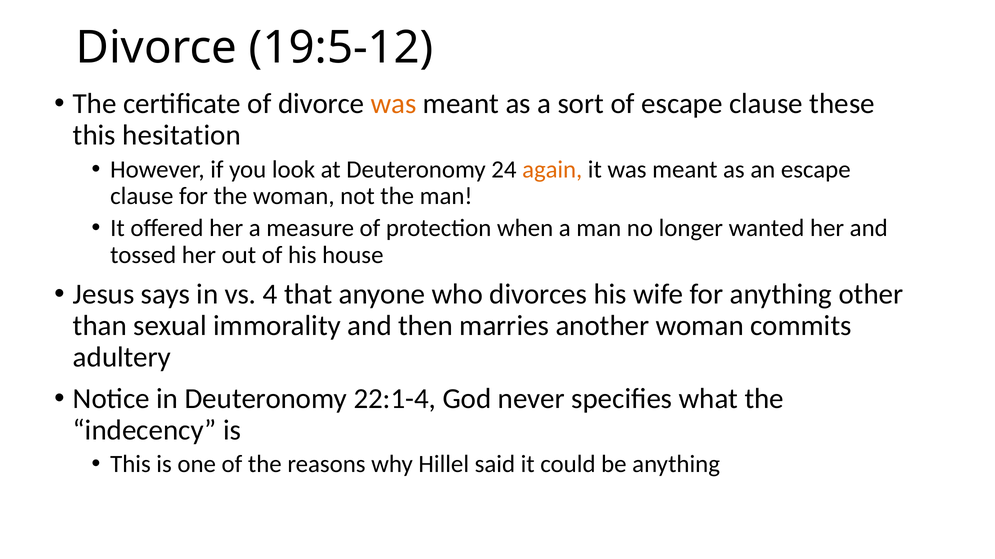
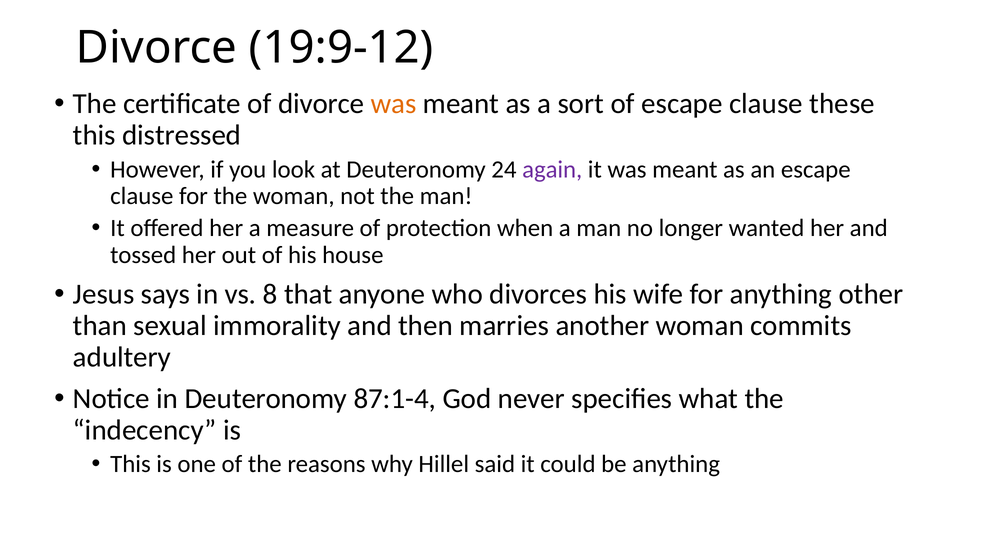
19:5-12: 19:5-12 -> 19:9-12 (341, 48)
hesitation: hesitation -> distressed (182, 135)
again colour: orange -> purple (552, 170)
4: 4 -> 8 (270, 295)
22:1-4: 22:1-4 -> 87:1-4 (395, 399)
